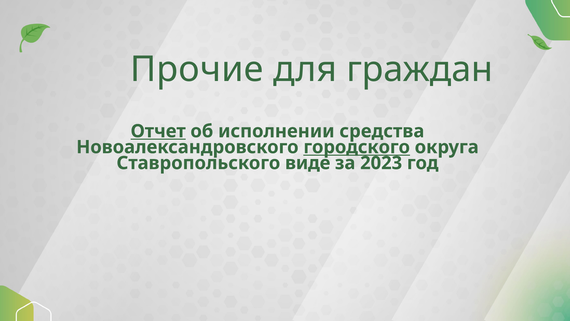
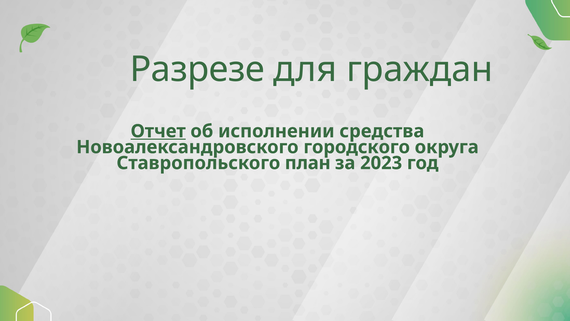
Прочие: Прочие -> Разрезе (197, 69)
городского underline: present -> none (357, 147)
виде: виде -> план (308, 163)
